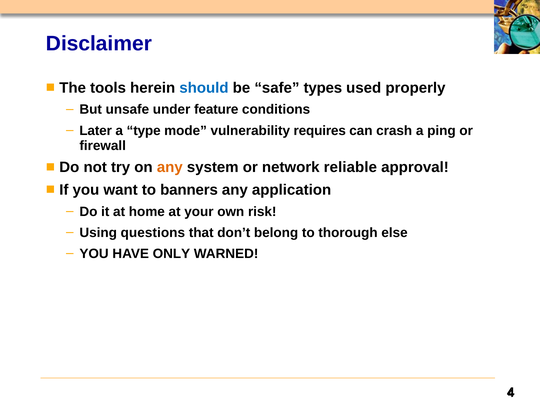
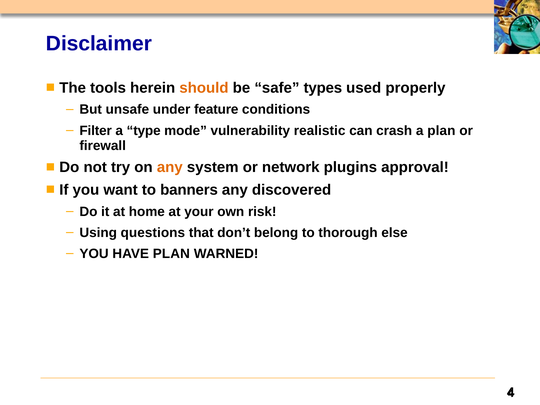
should colour: blue -> orange (204, 88)
Later: Later -> Filter (96, 131)
requires: requires -> realistic (320, 131)
a ping: ping -> plan (441, 131)
reliable: reliable -> plugins (350, 167)
application: application -> discovered (292, 190)
HAVE ONLY: ONLY -> PLAN (171, 254)
